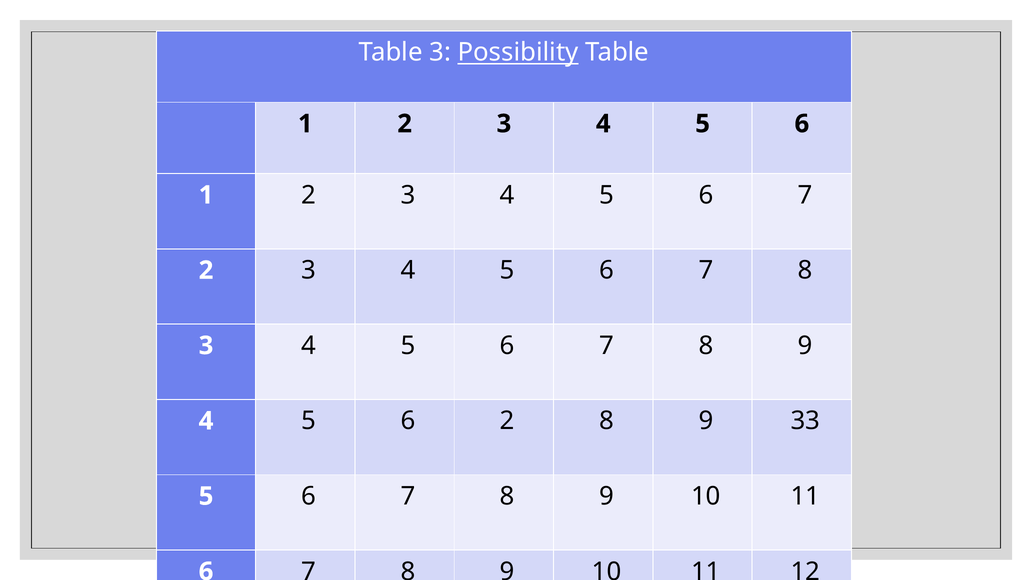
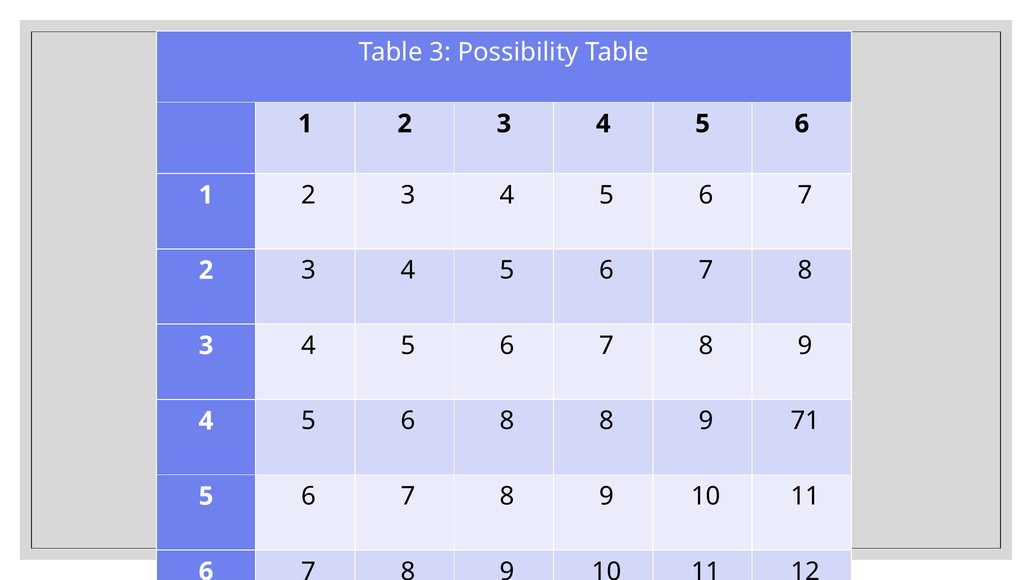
Possibility underline: present -> none (518, 52)
6 2: 2 -> 8 (507, 421)
33: 33 -> 71 (805, 421)
